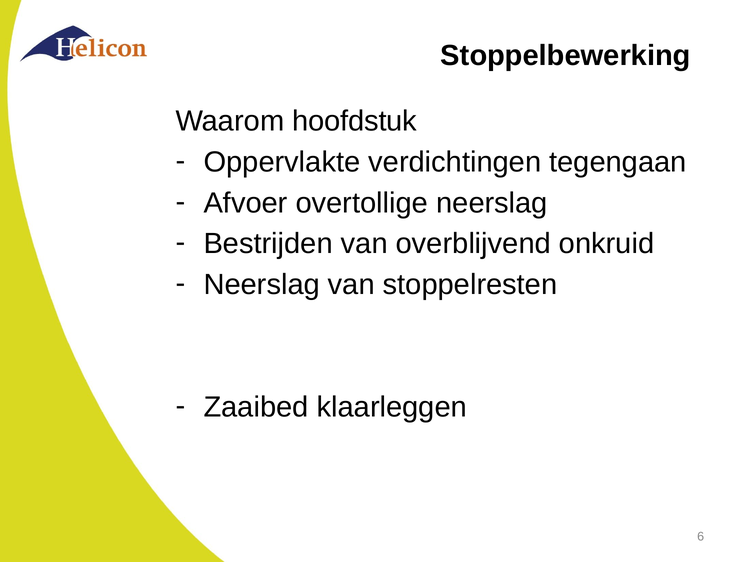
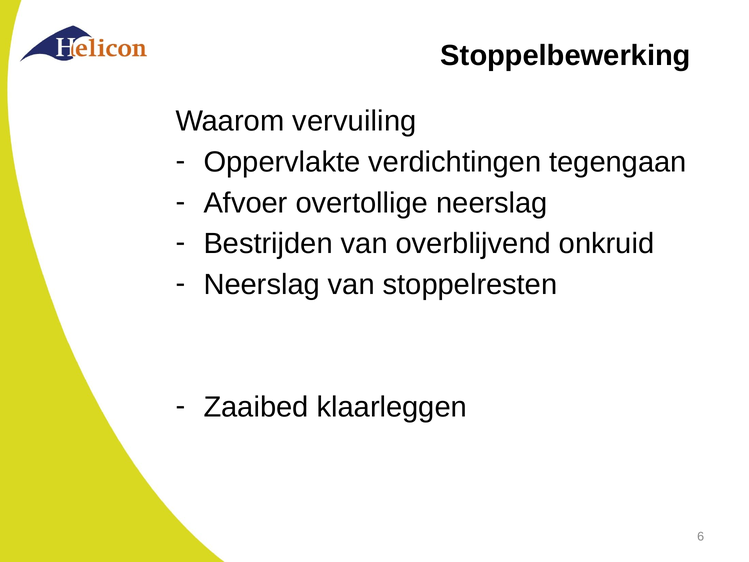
hoofdstuk: hoofdstuk -> vervuiling (354, 121)
